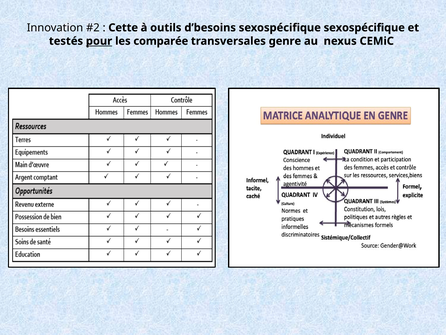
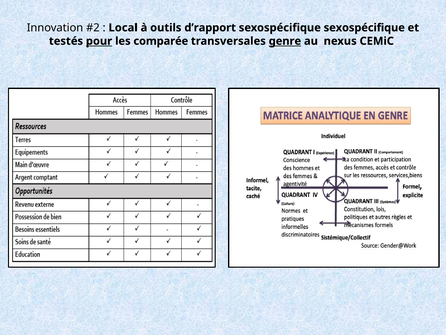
Cette: Cette -> Local (123, 28)
d’besoins: d’besoins -> d’rapport (210, 28)
genre underline: none -> present (285, 41)
